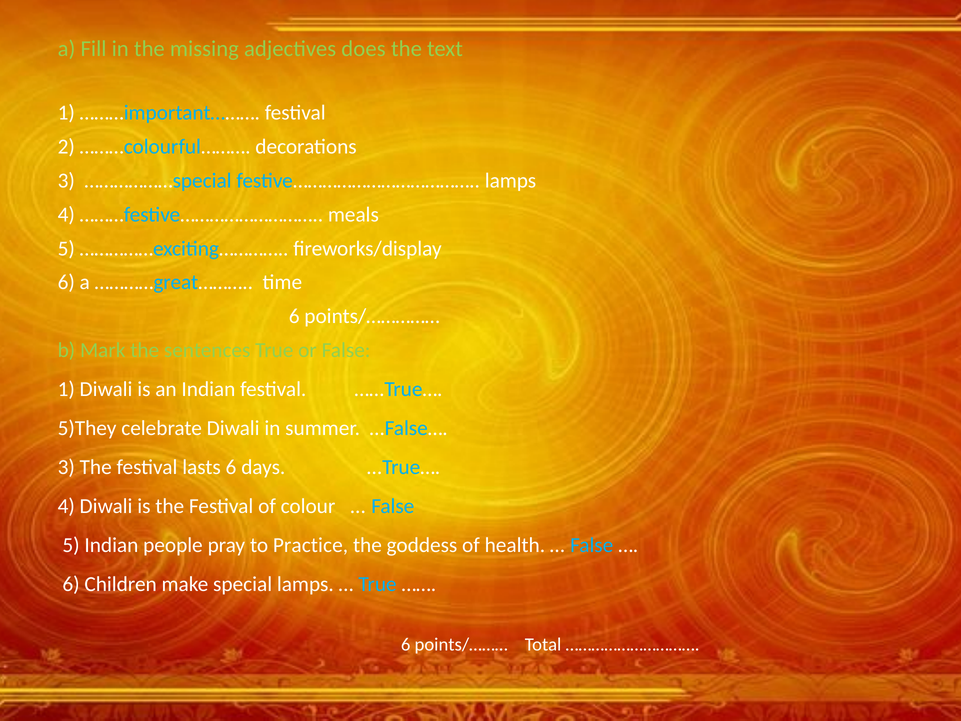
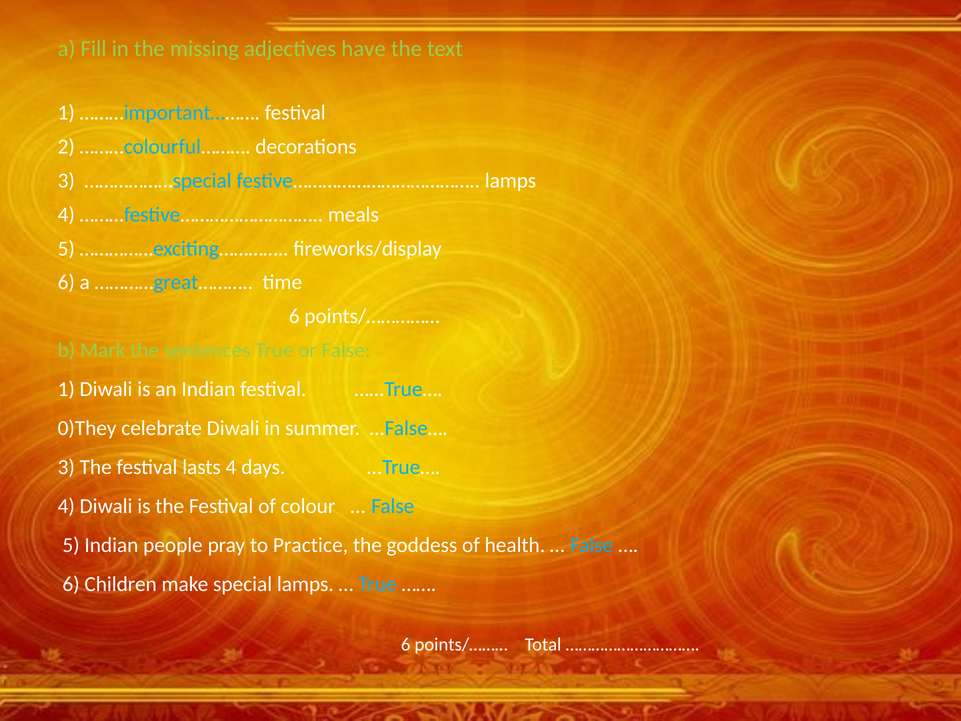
does: does -> have (364, 49)
5)They: 5)They -> 0)They (87, 428)
lasts 6: 6 -> 4 (231, 467)
